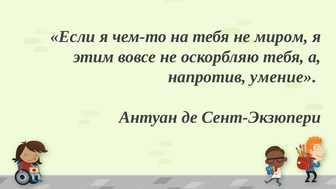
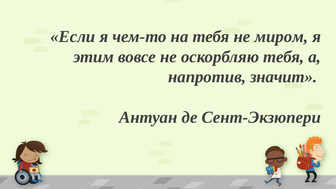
умение: умение -> значит (284, 77)
